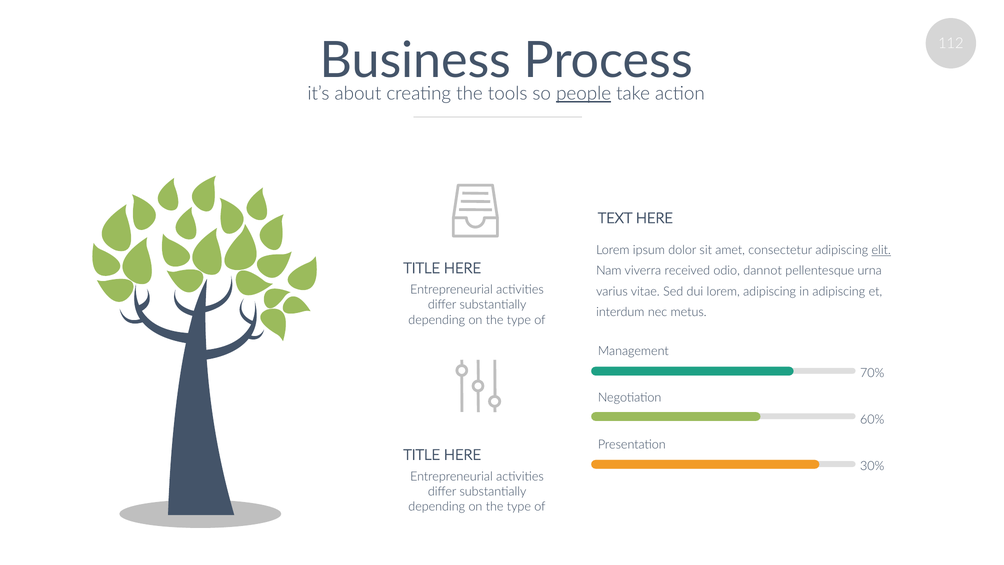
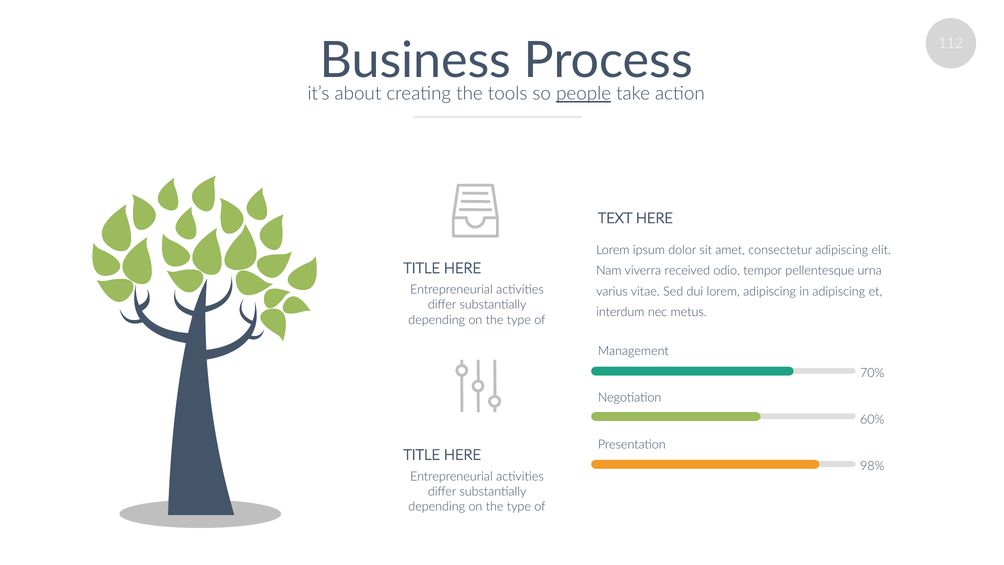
elit underline: present -> none (881, 250)
dannot: dannot -> tempor (763, 271)
30%: 30% -> 98% (872, 466)
